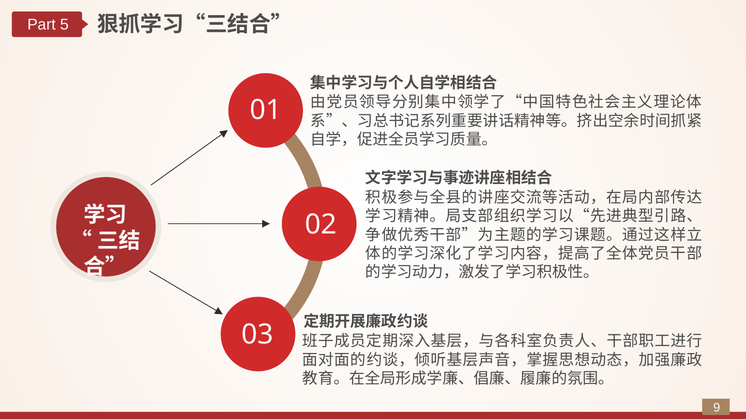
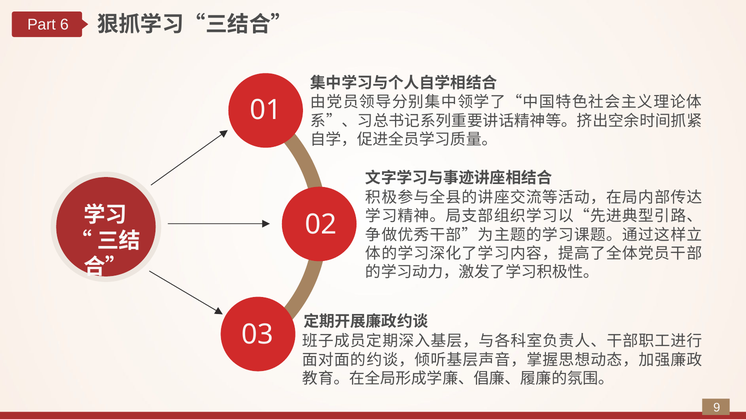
5: 5 -> 6 (64, 25)
